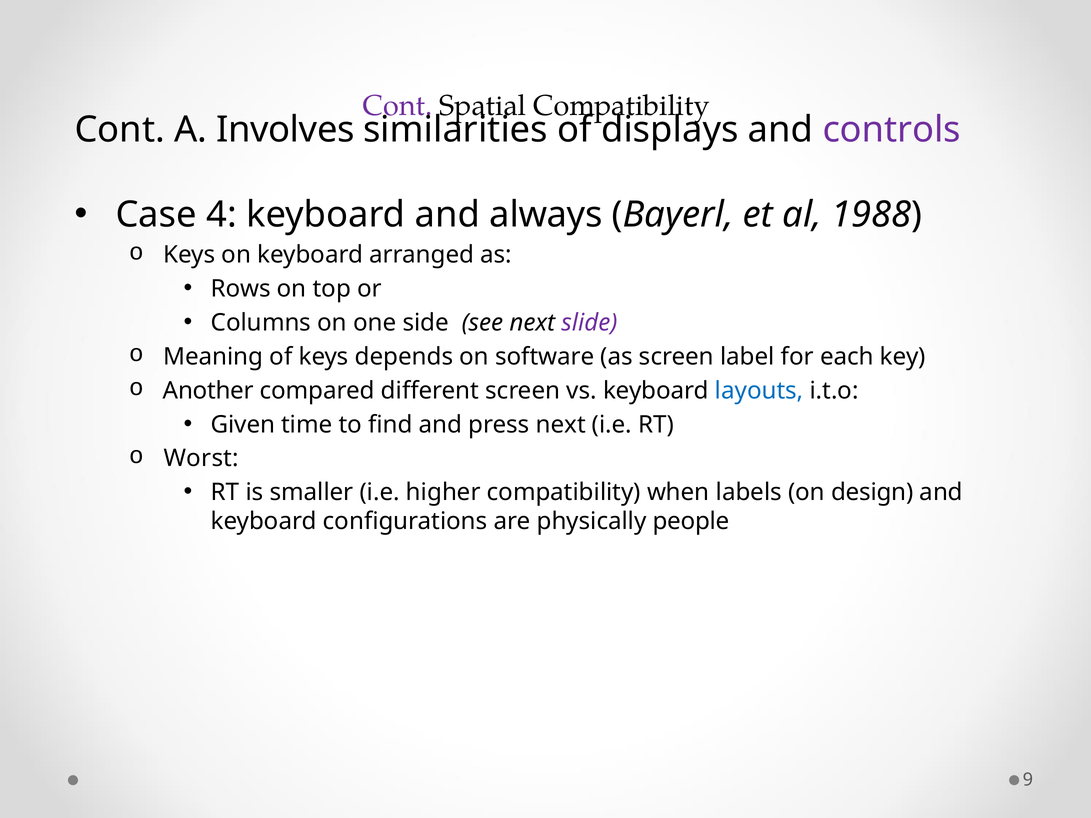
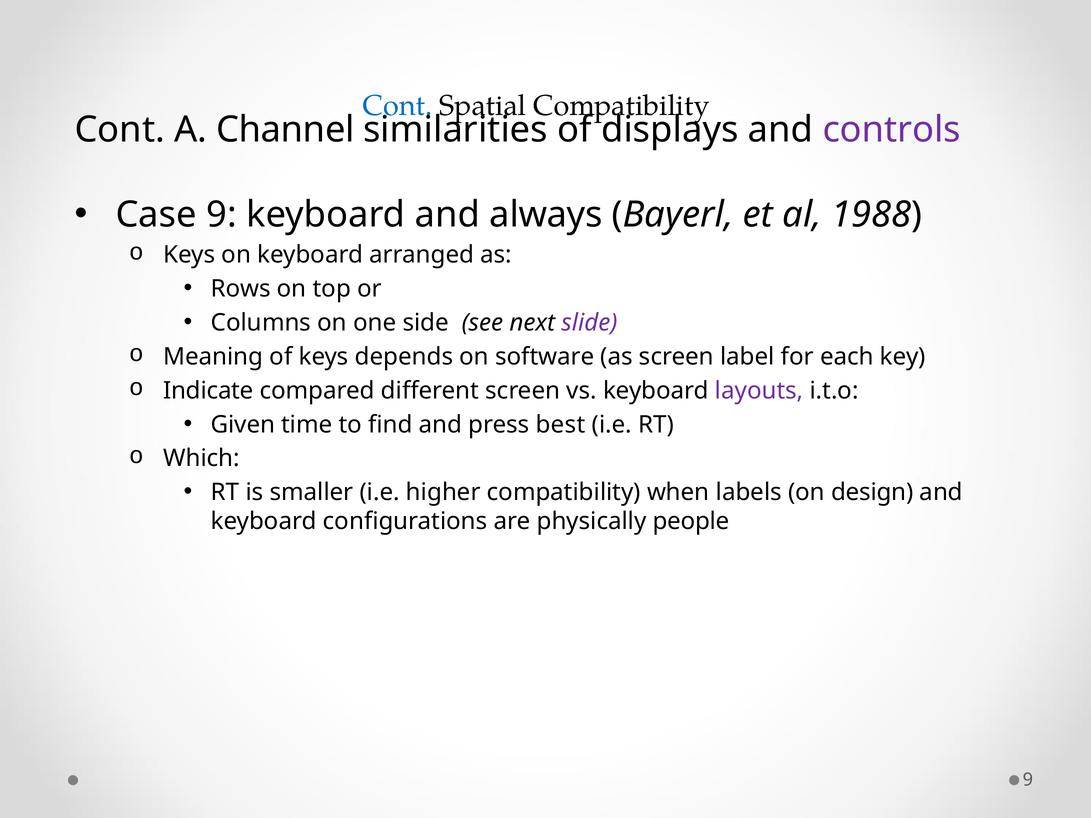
Cont colour: purple -> blue (398, 106)
Involves: Involves -> Channel (285, 130)
Case 4: 4 -> 9 (221, 215)
Another: Another -> Indicate (208, 391)
layouts colour: blue -> purple (759, 391)
press next: next -> best (561, 425)
Worst: Worst -> Which (201, 459)
